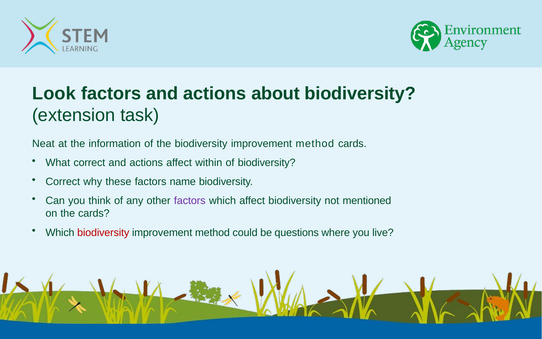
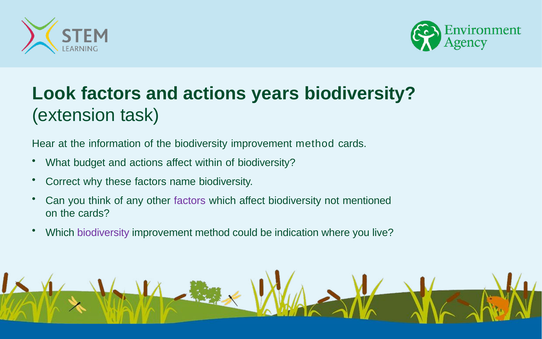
about: about -> years (275, 93)
Neat: Neat -> Hear (43, 143)
What correct: correct -> budget (89, 162)
biodiversity colour: red -> purple (103, 232)
questions: questions -> indication (297, 232)
